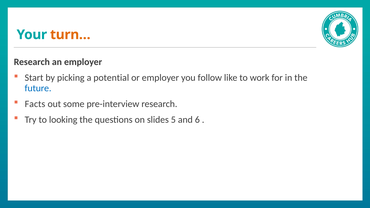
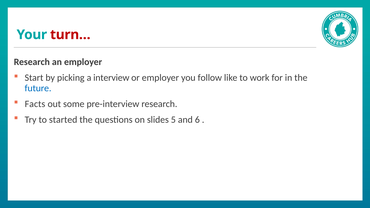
turn… colour: orange -> red (70, 35)
potential: potential -> interview (111, 78)
looking: looking -> started (63, 120)
